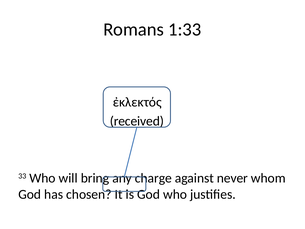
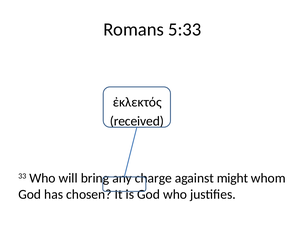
1:33: 1:33 -> 5:33 (185, 30)
never: never -> might (232, 178)
